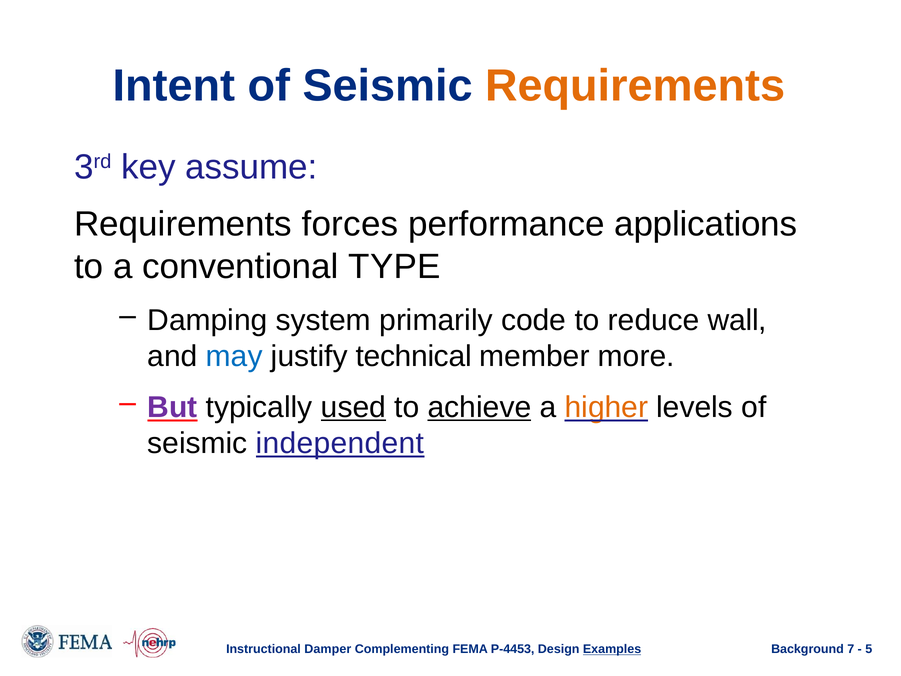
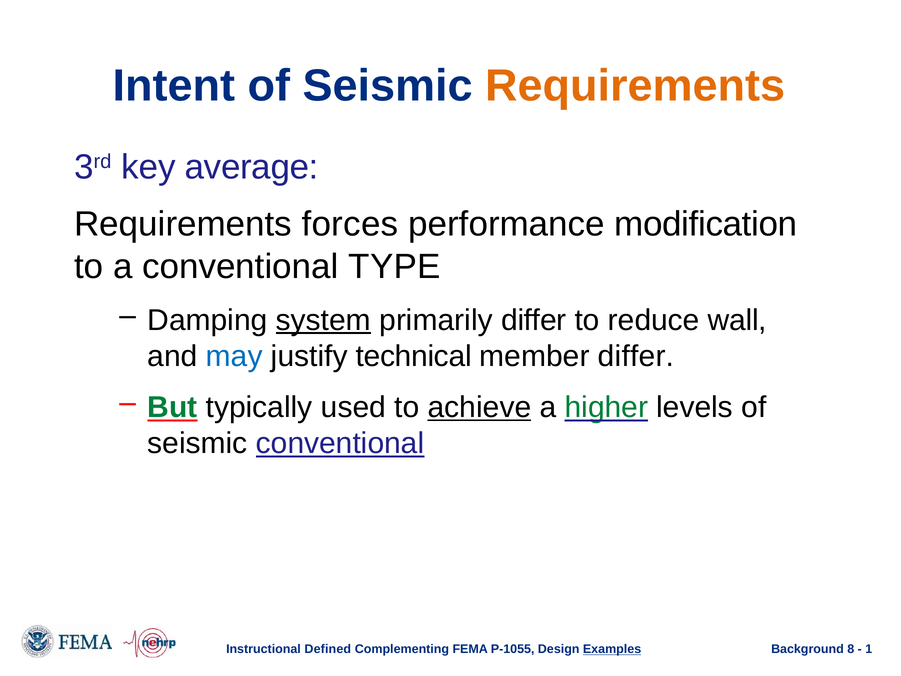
assume: assume -> average (252, 167)
applications: applications -> modification (706, 224)
system underline: none -> present (323, 320)
primarily code: code -> differ (534, 320)
member more: more -> differ (636, 356)
But colour: purple -> green (172, 407)
used underline: present -> none (353, 407)
higher colour: orange -> green (606, 407)
seismic independent: independent -> conventional (340, 443)
Damper: Damper -> Defined (328, 649)
P-4453: P-4453 -> P-1055 (513, 649)
7: 7 -> 8 (851, 649)
5: 5 -> 1 (869, 649)
